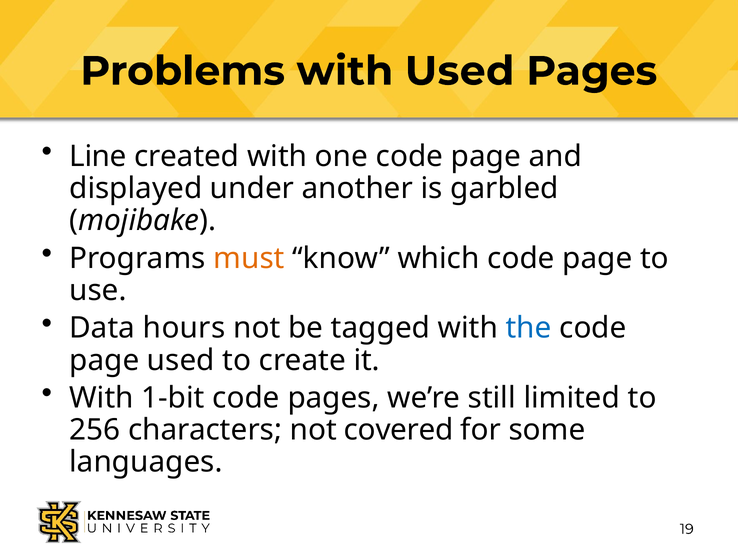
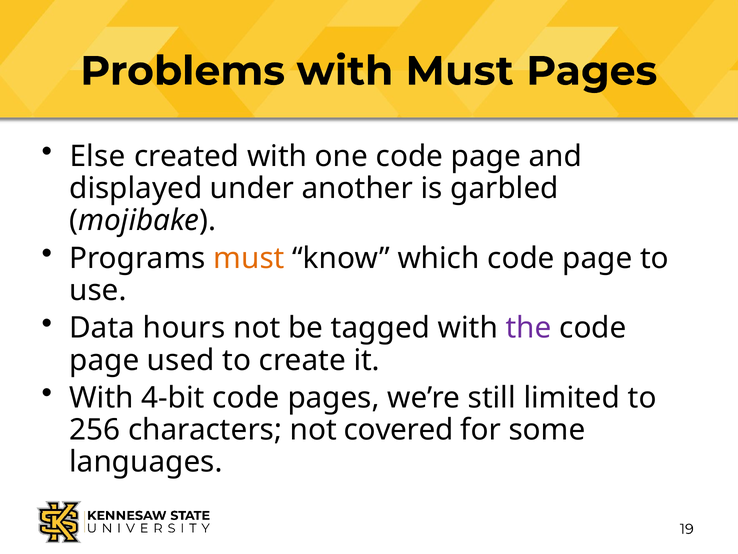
with Used: Used -> Must (460, 71)
Line: Line -> Else (98, 156)
the colour: blue -> purple (529, 328)
1-bit: 1-bit -> 4-bit (173, 398)
